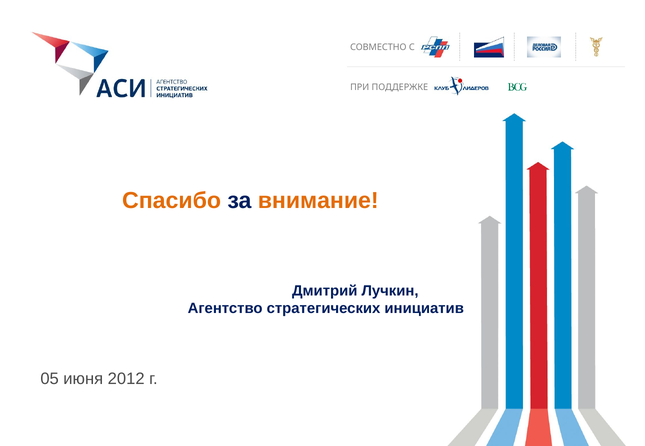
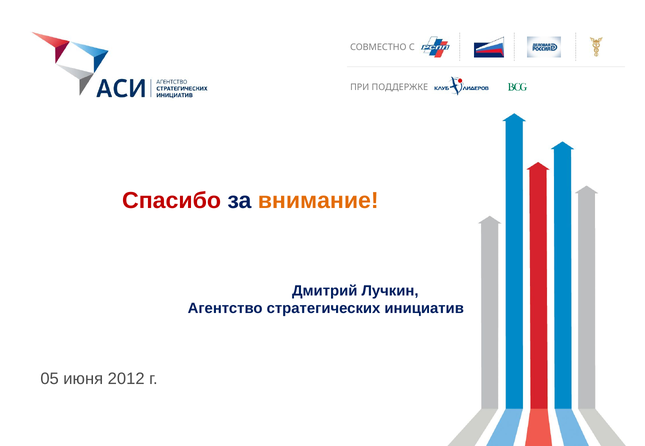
Спасибо colour: orange -> red (172, 201)
